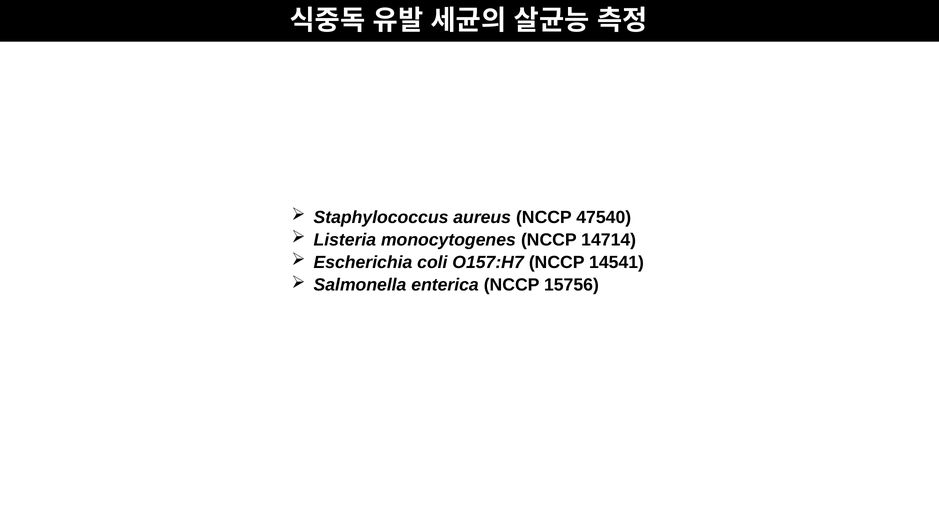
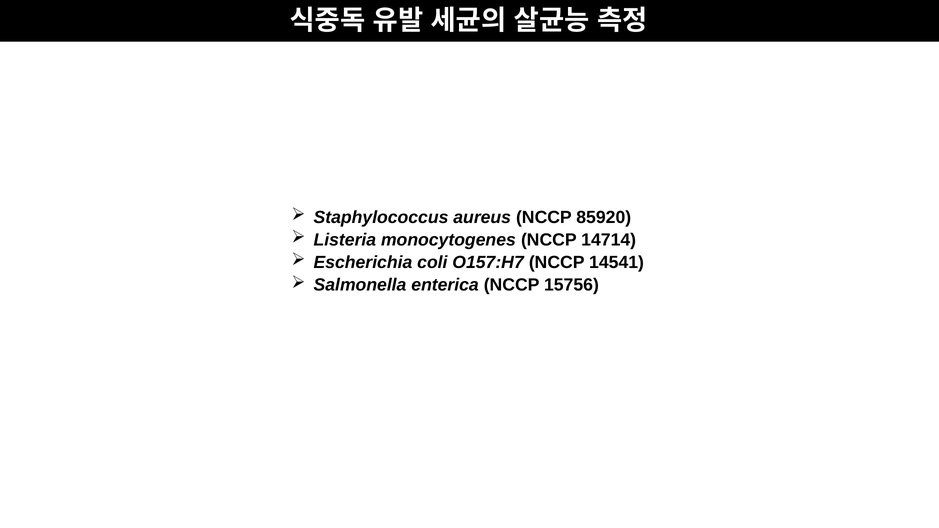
47540: 47540 -> 85920 (604, 217)
